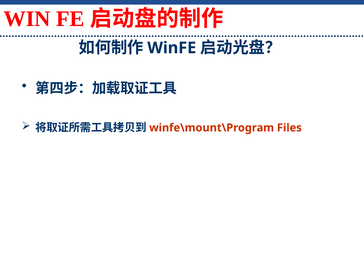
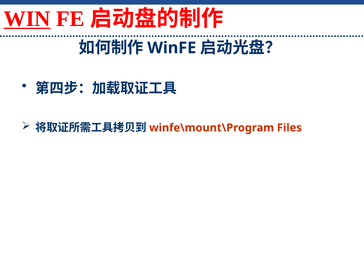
WIN underline: none -> present (27, 19)
